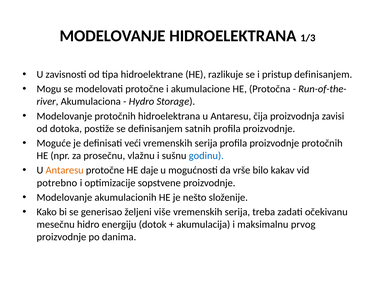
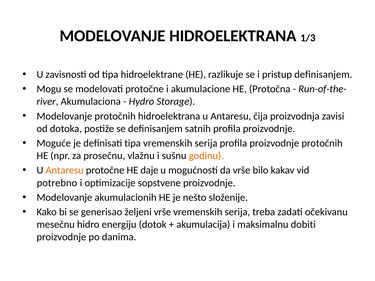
definisati veći: veći -> tipa (133, 143)
godinu colour: blue -> orange (206, 156)
željeni više: više -> vrše (162, 212)
prvog: prvog -> dobiti (303, 225)
